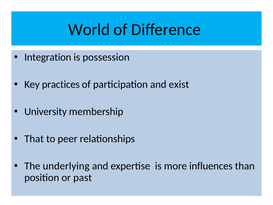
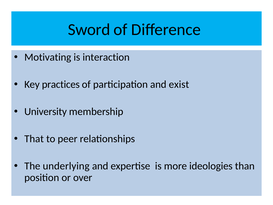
World: World -> Sword (89, 30)
Integration: Integration -> Motivating (48, 57)
possession: possession -> interaction (106, 57)
influences: influences -> ideologies (211, 166)
past: past -> over (83, 177)
